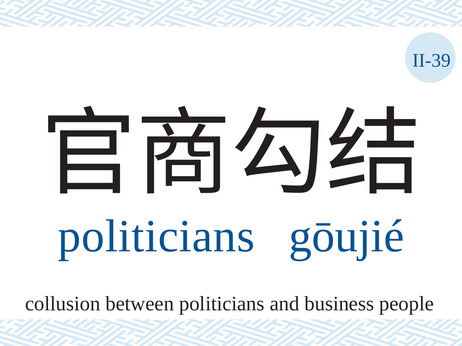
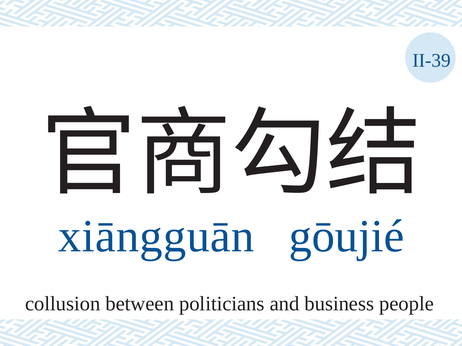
politicians: politicians -> xiāngguān (156, 236)
